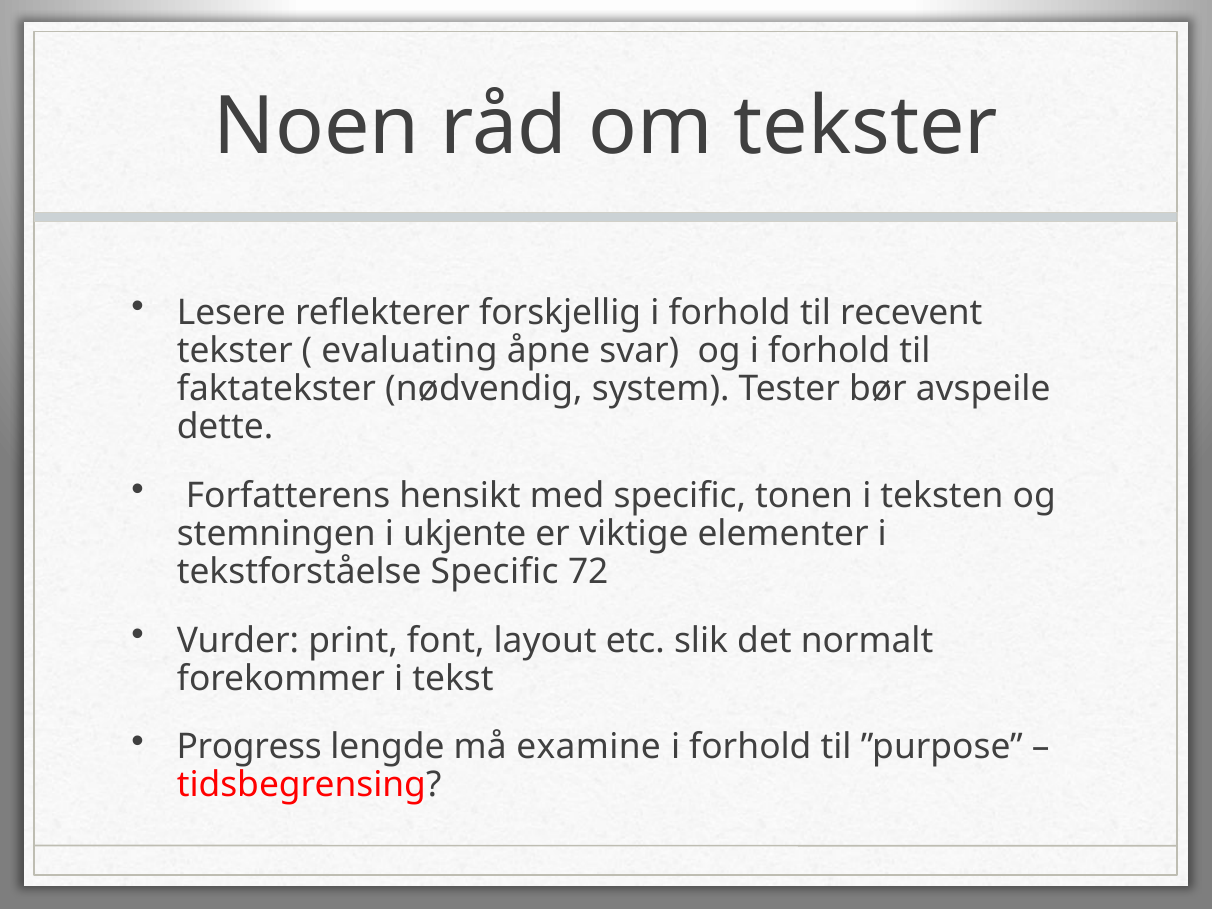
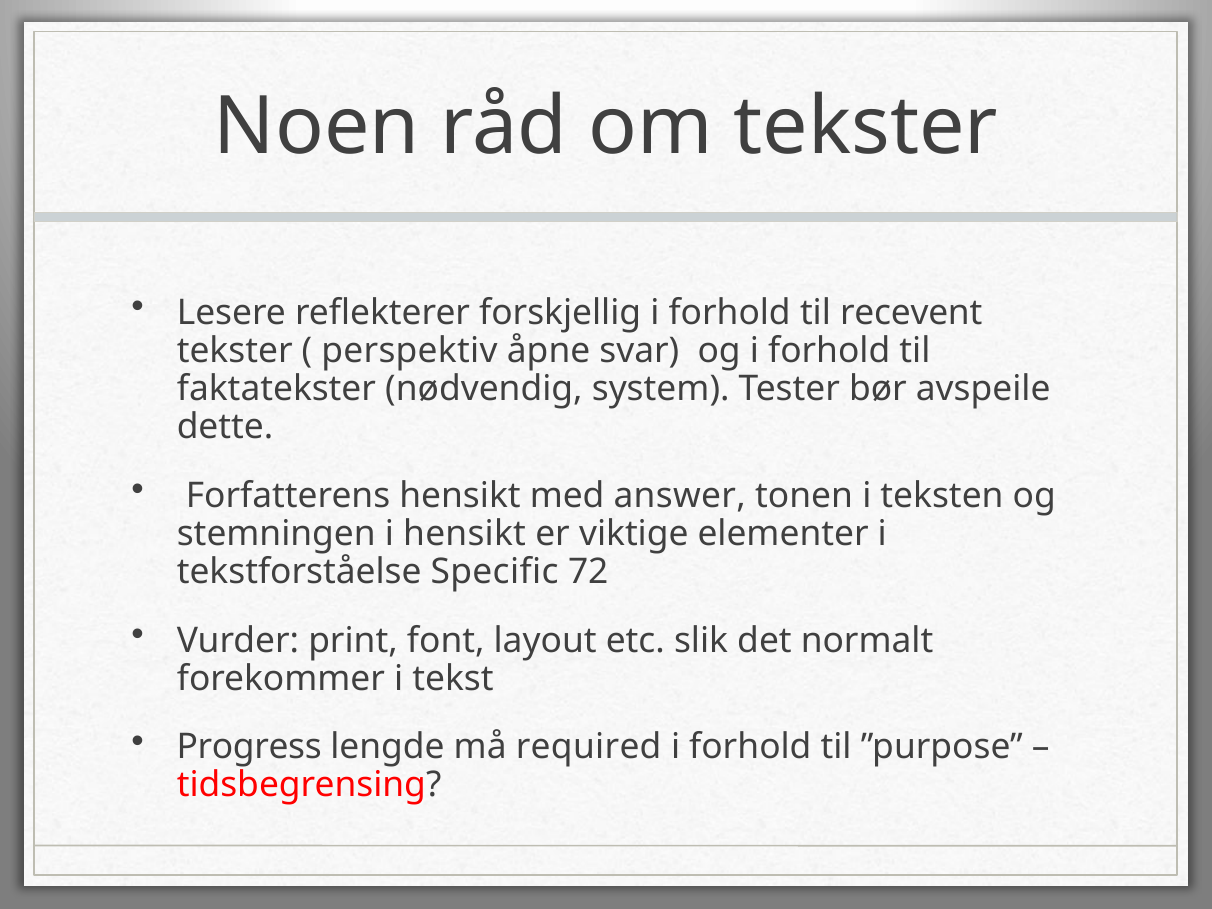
evaluating: evaluating -> perspektiv (409, 351)
med specific: specific -> answer (680, 496)
i ukjente: ukjente -> hensikt (465, 534)
examine: examine -> required (589, 747)
